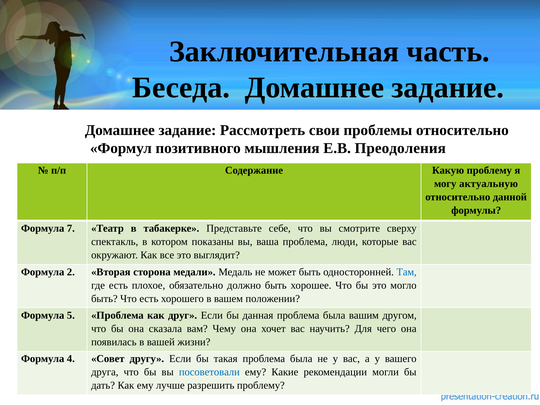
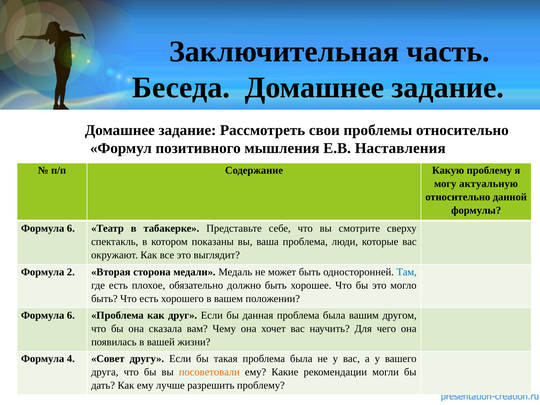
Преодоления: Преодоления -> Наставления (400, 148)
7: 7 -> 6 (71, 228)
5: 5 -> 6 (71, 315)
посоветовали colour: blue -> orange (209, 372)
